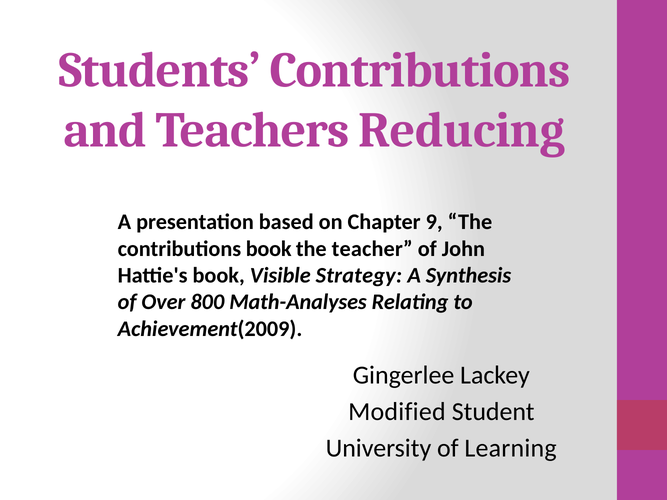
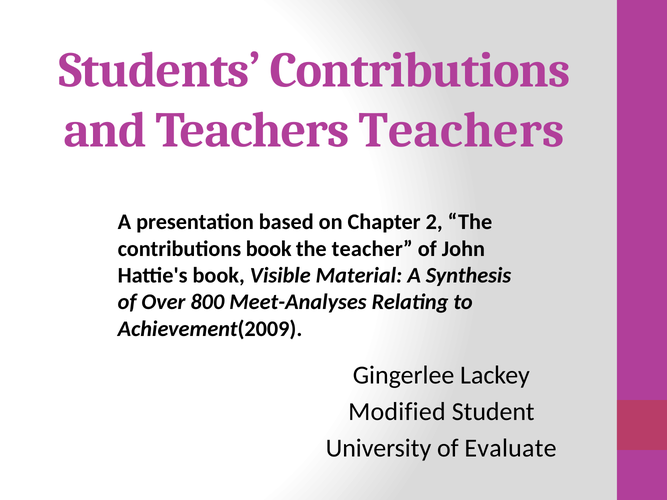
Teachers Reducing: Reducing -> Teachers (461, 130)
9: 9 -> 2 (434, 222)
Strategy: Strategy -> Material (359, 276)
Math-Analyses: Math-Analyses -> Meet-Analyses (298, 302)
Learning: Learning -> Evaluate (511, 448)
